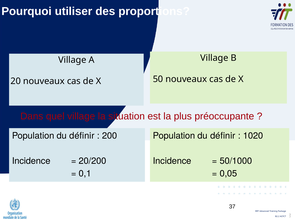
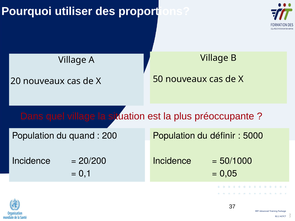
définir: définir -> quand (82, 136)
1020: 1020 -> 5000 (253, 136)
